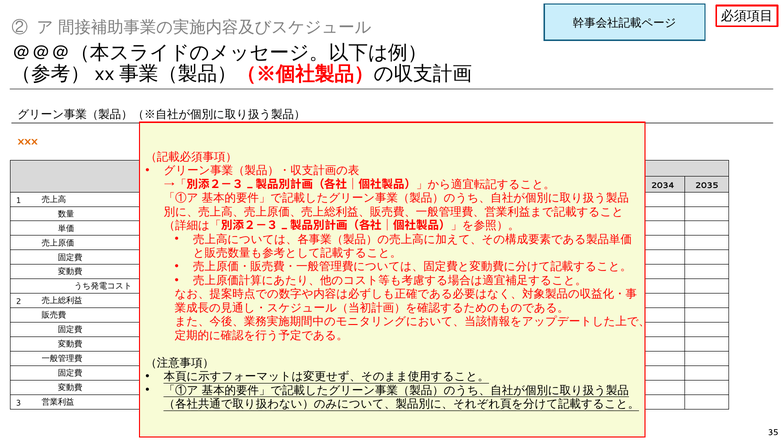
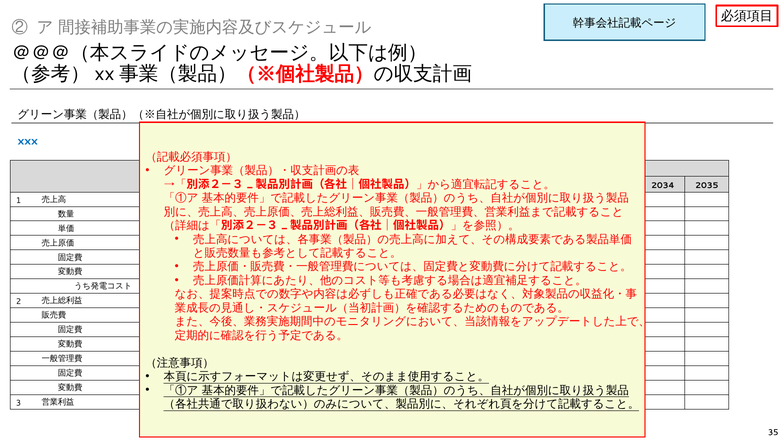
xxx colour: orange -> blue (28, 141)
